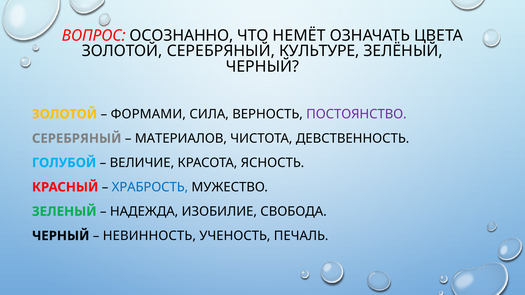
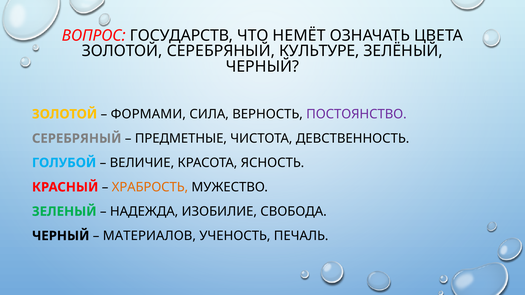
ОСОЗНАННО: ОСОЗНАННО -> ГОСУДАРСТВ (182, 36)
МАТЕРИАЛОВ: МАТЕРИАЛОВ -> ПРЕДМЕТНЫЕ (181, 139)
ХРАБРОСТЬ colour: blue -> orange (150, 187)
НЕВИННОСТЬ: НЕВИННОСТЬ -> МАТЕРИАЛОВ (149, 236)
